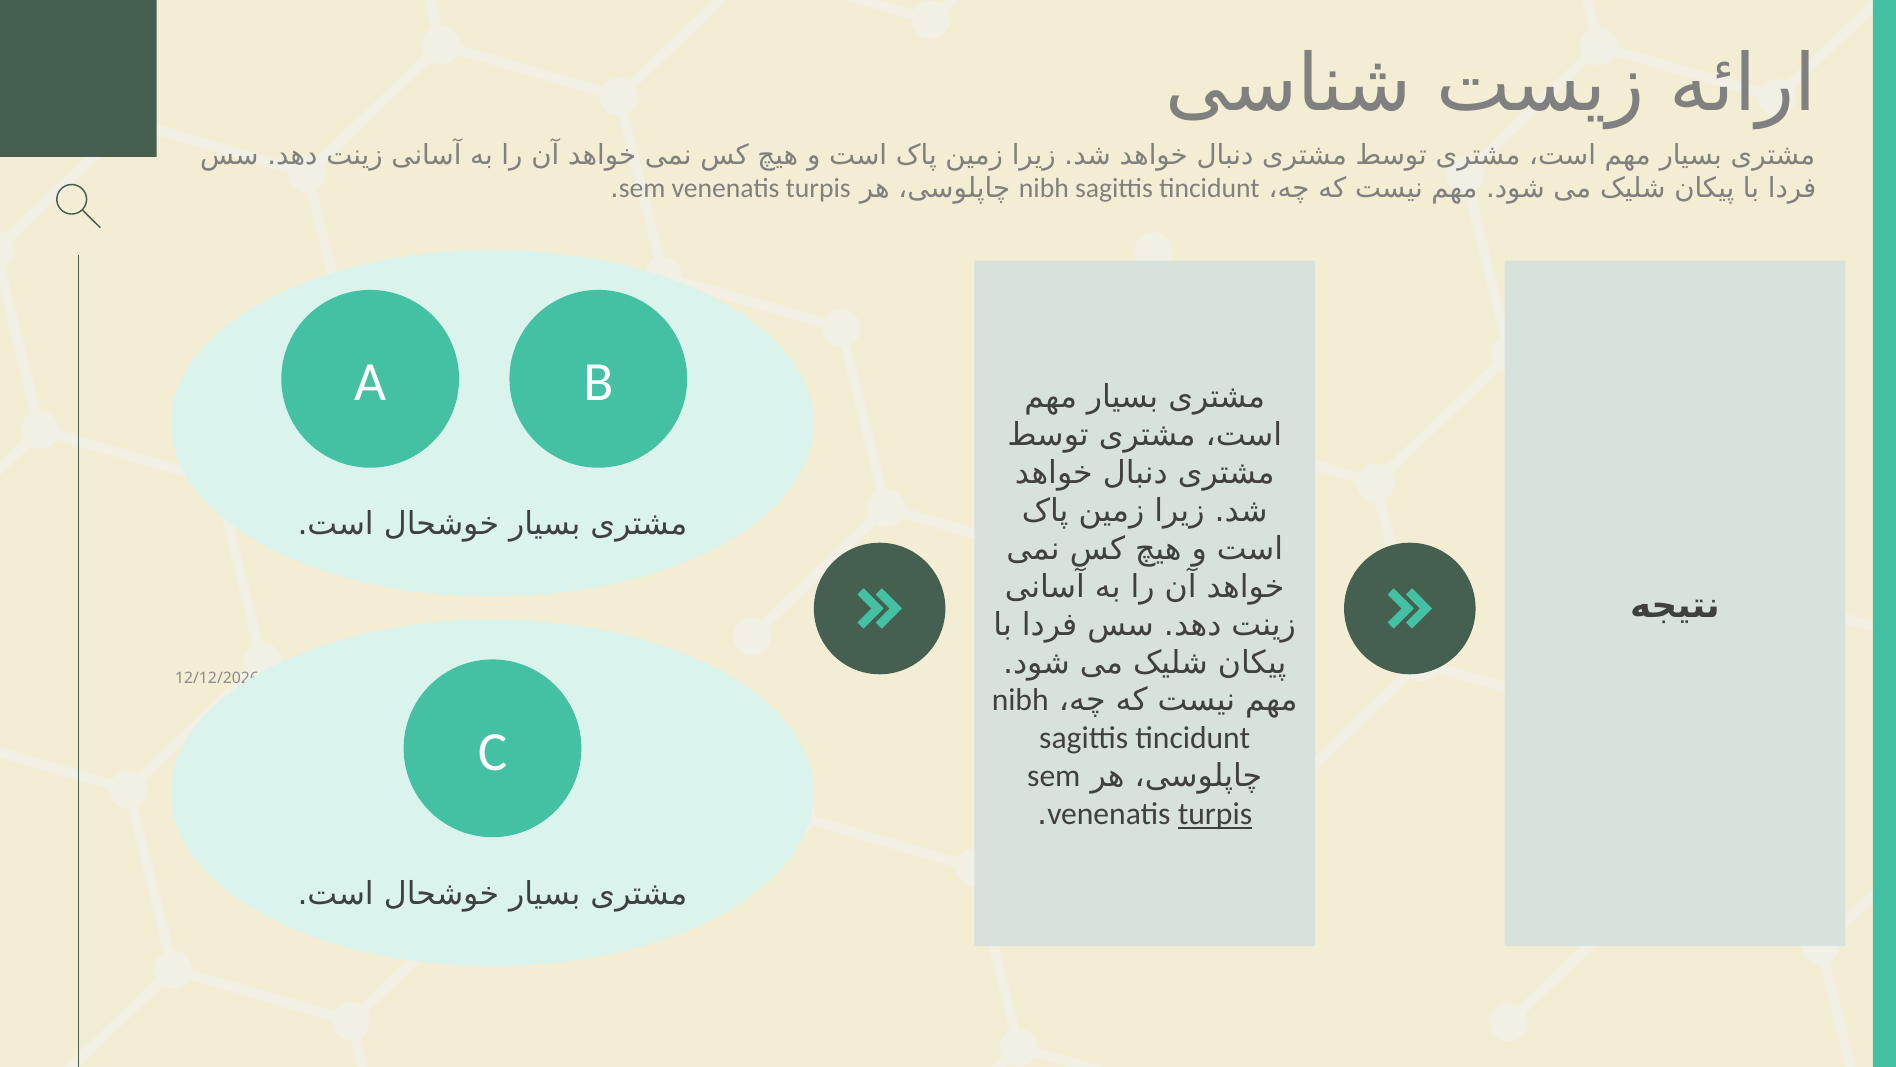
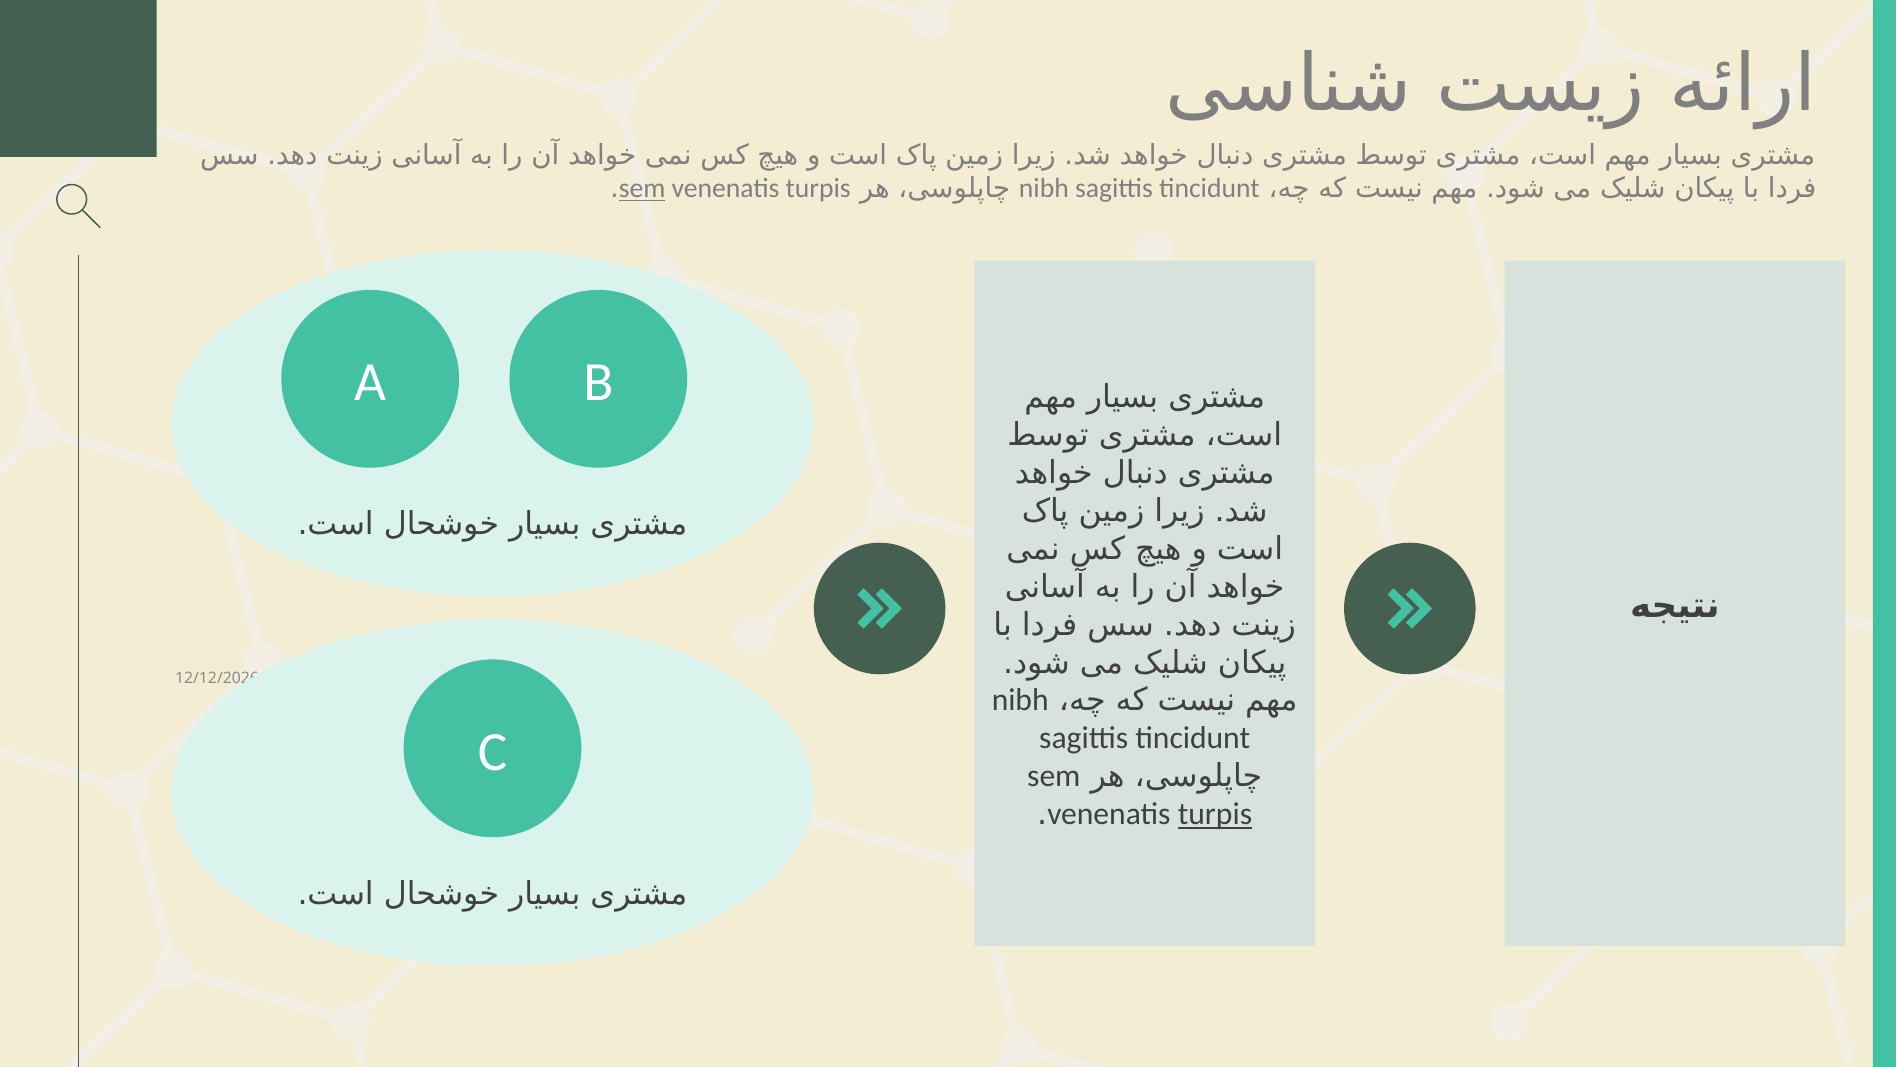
sem underline: none -> present (642, 188)
